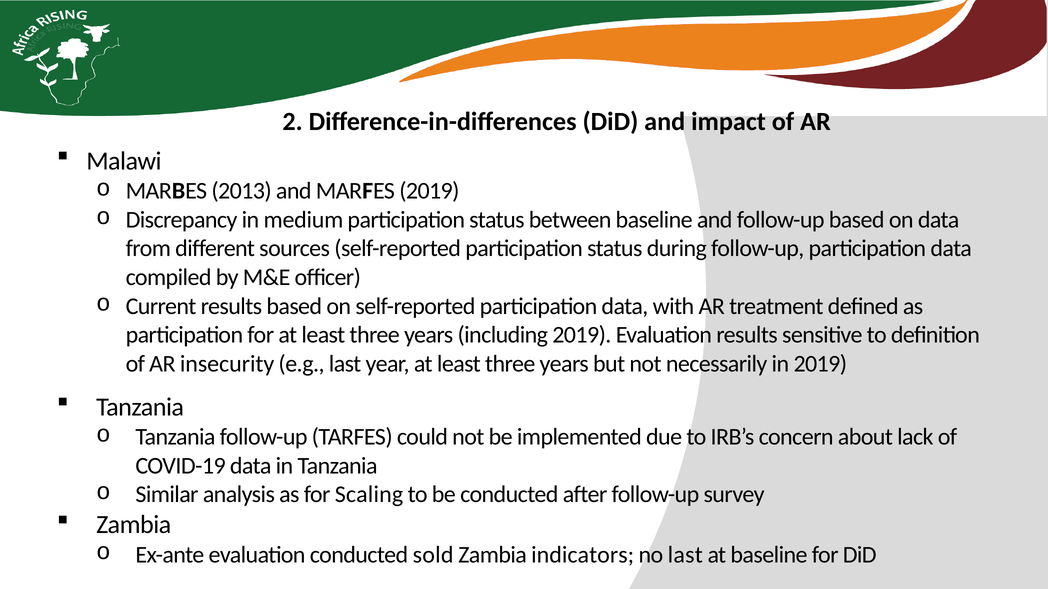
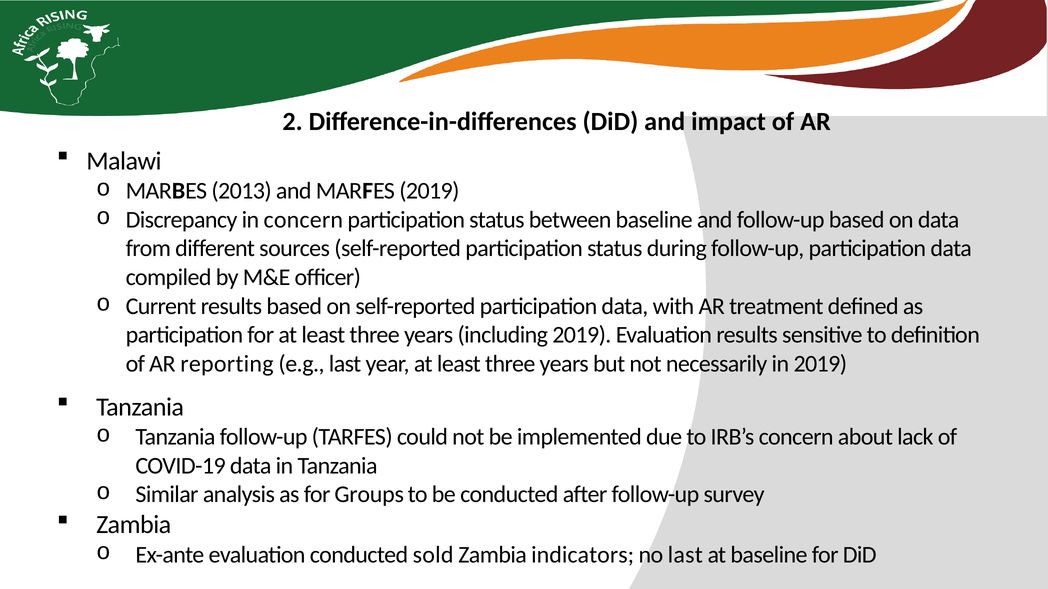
in medium: medium -> concern (303, 220)
insecurity: insecurity -> reporting (227, 364)
Scaling: Scaling -> Groups (369, 495)
